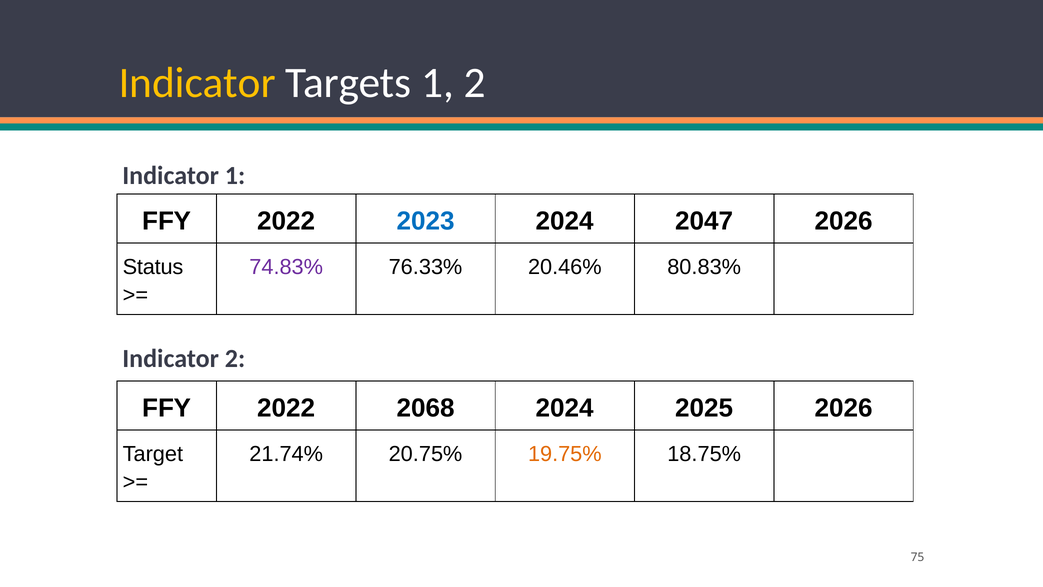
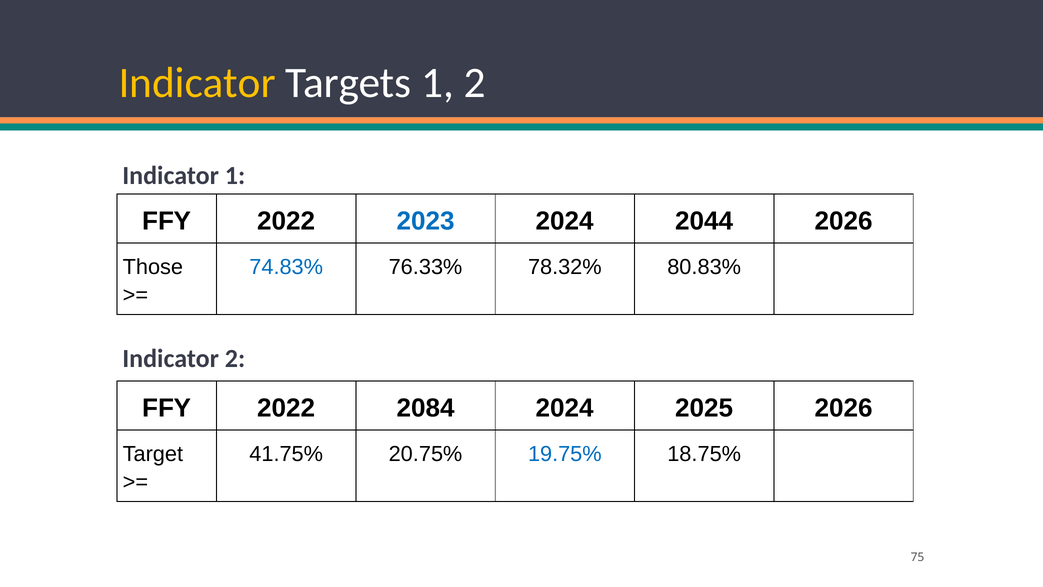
2047: 2047 -> 2044 (704, 221)
Status: Status -> Those (153, 267)
74.83% colour: purple -> blue (286, 267)
20.46%: 20.46% -> 78.32% (565, 267)
2068: 2068 -> 2084 (426, 408)
21.74%: 21.74% -> 41.75% (286, 454)
19.75% colour: orange -> blue (565, 454)
